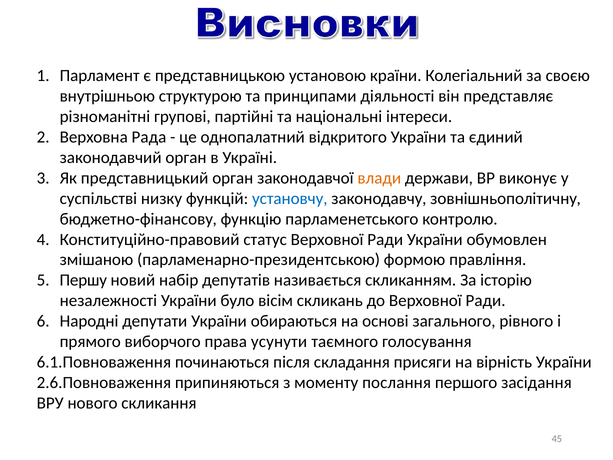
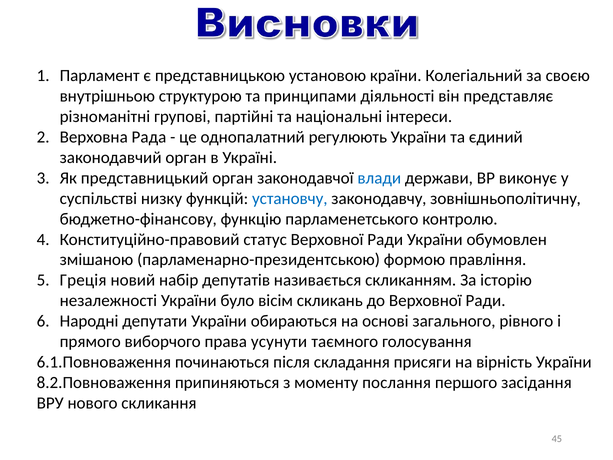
відкритого: відкритого -> регулюють (348, 137)
влади colour: orange -> blue (379, 178)
Першу: Першу -> Греція (83, 280)
2.6.Повноваження: 2.6.Повноваження -> 8.2.Повноваження (104, 382)
